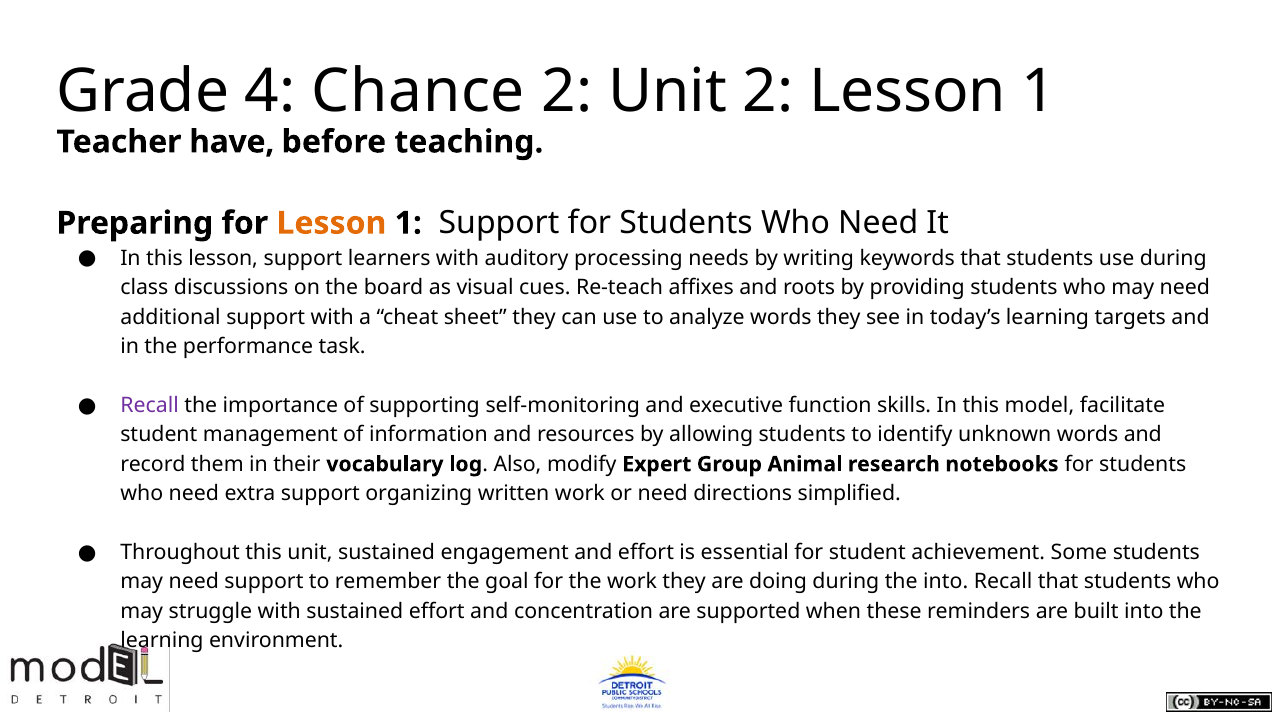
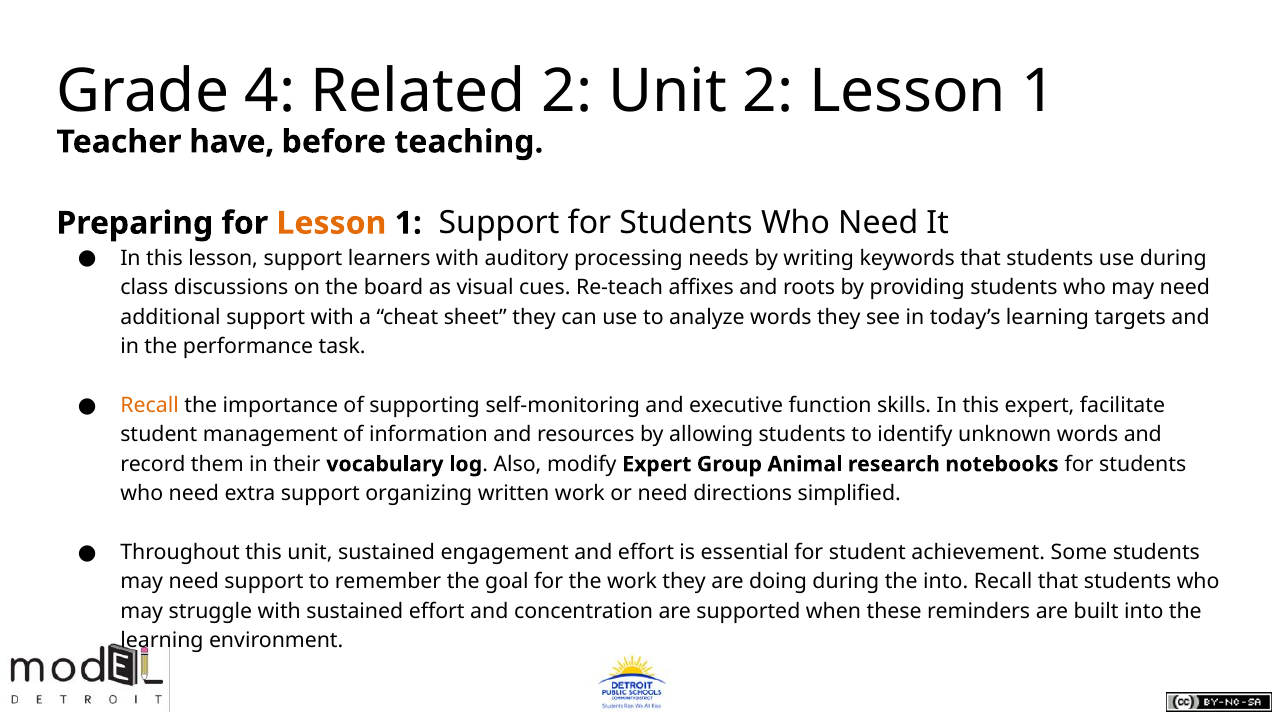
Chance: Chance -> Related (419, 92)
Recall colour: purple -> orange (150, 405)
this model: model -> expert (1040, 405)
